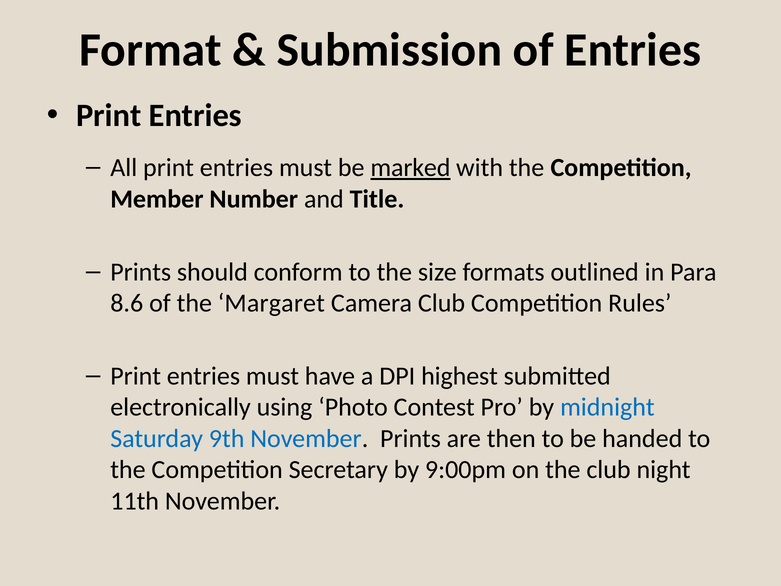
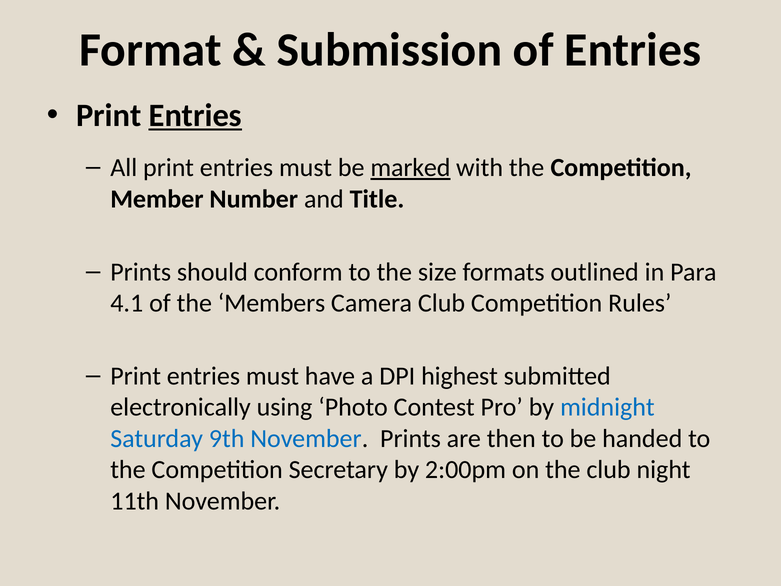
Entries underline: none -> present (195, 116)
8.6: 8.6 -> 4.1 (127, 303)
Margaret: Margaret -> Members (272, 303)
9:00pm: 9:00pm -> 2:00pm (465, 470)
